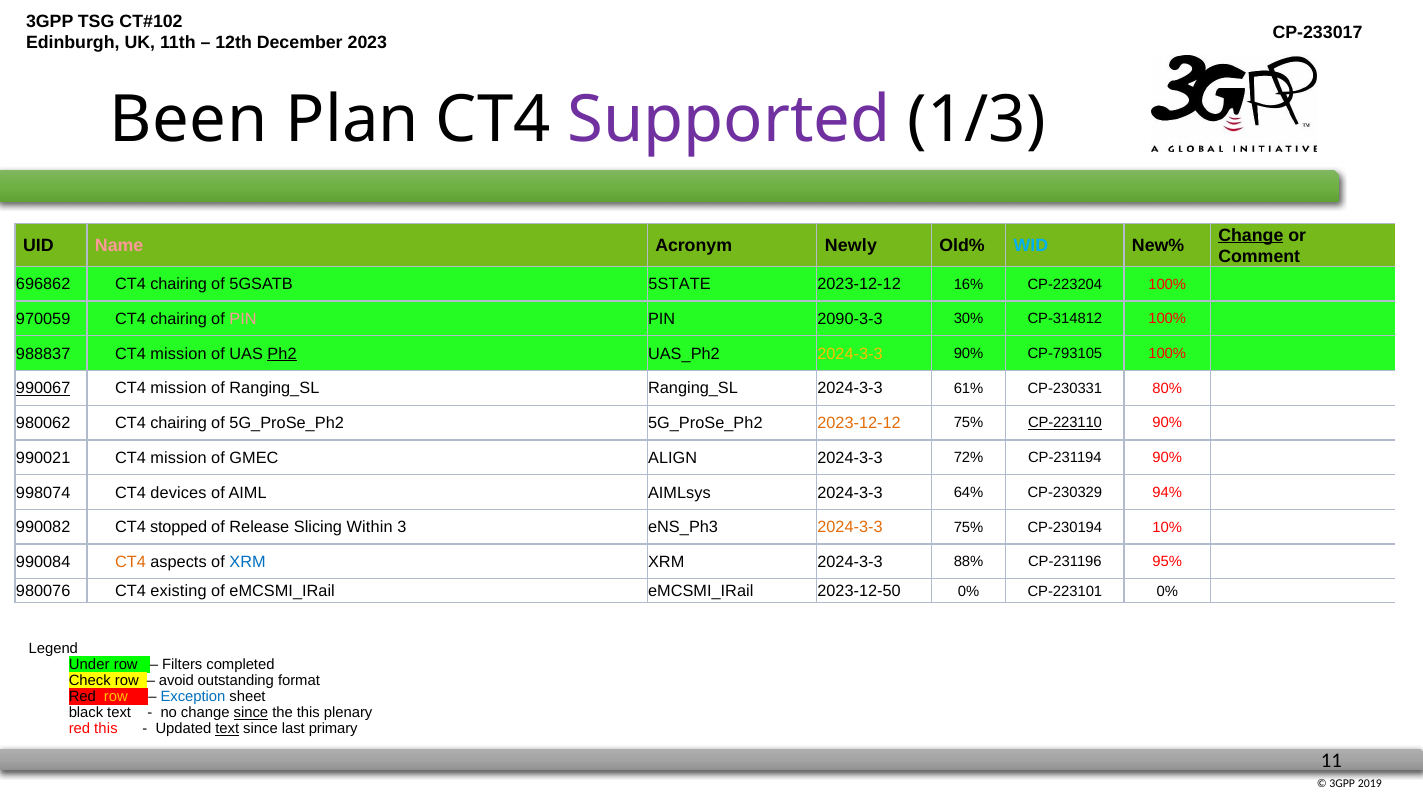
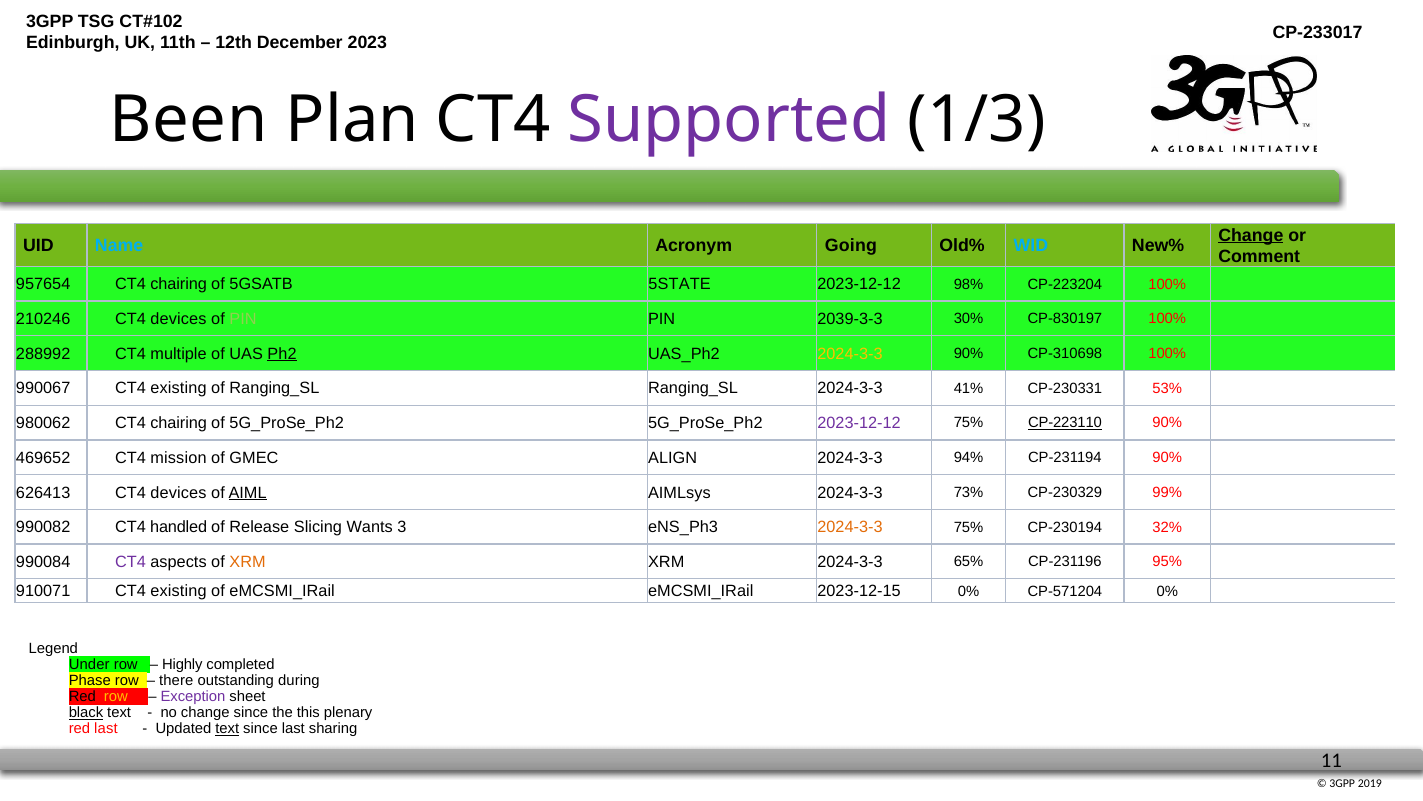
Name colour: pink -> light blue (119, 246)
Newly: Newly -> Going (851, 246)
696862: 696862 -> 957654 (43, 284)
16%: 16% -> 98% (969, 284)
970059: 970059 -> 210246 (43, 319)
chairing: chairing -> devices (178, 319)
PIN colour: pink -> light green (243, 319)
2090-3-3: 2090-3-3 -> 2039-3-3 (850, 319)
CP-314812: CP-314812 -> CP-830197 (1065, 319)
988837: 988837 -> 288992 (43, 354)
mission: mission -> multiple (179, 354)
CP-793105: CP-793105 -> CP-310698 (1065, 353)
990067 underline: present -> none (43, 388)
mission: mission -> existing (178, 388)
61%: 61% -> 41% (969, 388)
80%: 80% -> 53% (1167, 388)
2023-12-12 colour: orange -> purple (859, 423)
990021: 990021 -> 469652 (43, 458)
72%: 72% -> 94% (969, 457)
998074: 998074 -> 626413 (43, 492)
AIML underline: none -> present (248, 492)
64%: 64% -> 73% (969, 492)
94%: 94% -> 99% (1167, 492)
stopped: stopped -> handled (179, 527)
Within: Within -> Wants (370, 527)
10%: 10% -> 32% (1167, 527)
CT4 colour: orange -> purple (130, 562)
XRM colour: blue -> orange (248, 562)
88%: 88% -> 65% (969, 562)
980076: 980076 -> 910071 (43, 591)
2023-12-50: 2023-12-50 -> 2023-12-15 (859, 591)
CP-223101: CP-223101 -> CP-571204 (1065, 591)
Filters: Filters -> Highly (182, 664)
Check: Check -> Phase (90, 680)
avoid: avoid -> there (176, 680)
format: format -> during (299, 680)
Exception colour: blue -> purple (193, 696)
black underline: none -> present (86, 712)
since underline: present -> none (251, 712)
red this: this -> last (106, 728)
primary: primary -> sharing (333, 728)
